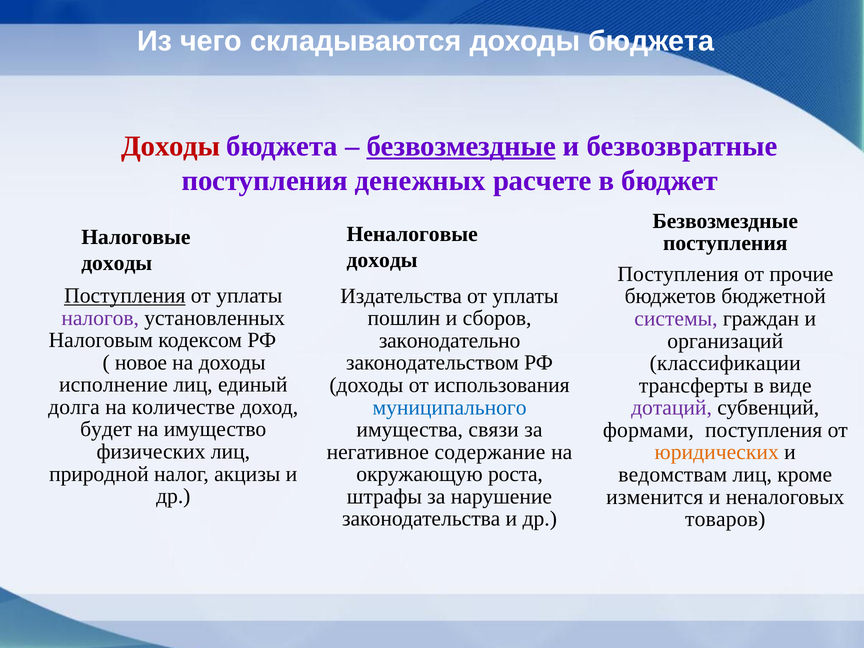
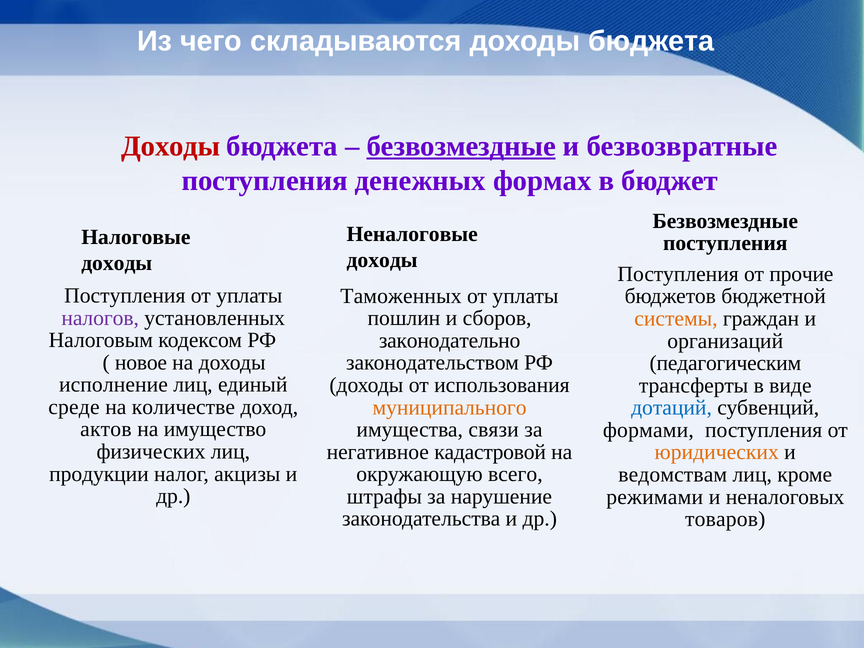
расчете: расчете -> формах (542, 181)
Поступления underline: present -> none (125, 296)
Издательства: Издательства -> Таможенных (401, 296)
системы colour: purple -> orange (676, 319)
классификации: классификации -> педагогическим (725, 363)
долга: долга -> среде (74, 407)
муниципального colour: blue -> orange (450, 407)
дотаций colour: purple -> blue (672, 408)
будет: будет -> актов (106, 429)
содержание: содержание -> кадастровой (490, 452)
природной: природной -> продукции (99, 474)
роста: роста -> всего (515, 474)
изменится: изменится -> режимами (655, 497)
